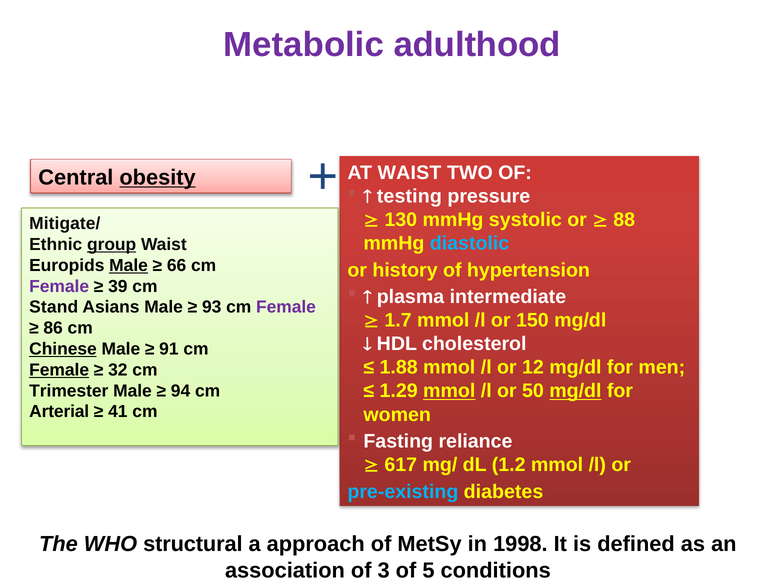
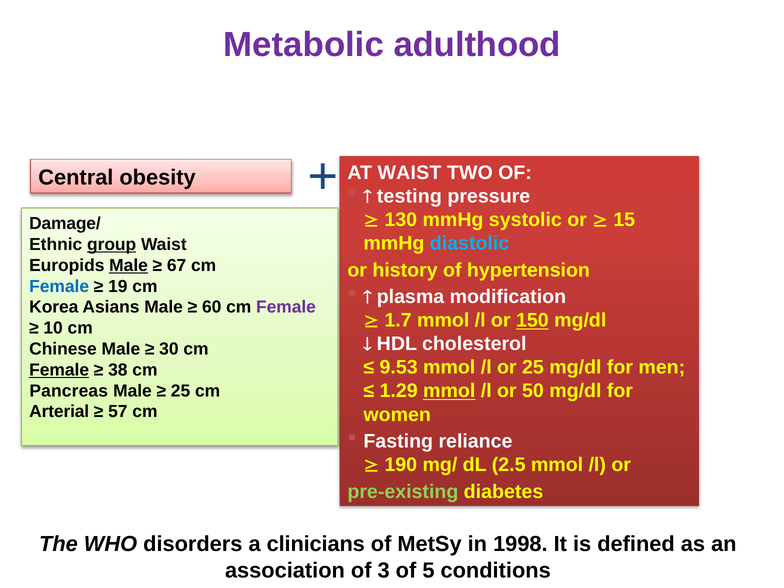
obesity underline: present -> none (158, 178)
88: 88 -> 15 (624, 220)
Mitigate/: Mitigate/ -> Damage/ (65, 224)
66: 66 -> 67 (177, 265)
Female colour: purple -> blue (59, 286)
39: 39 -> 19 (118, 286)
intermediate: intermediate -> modification (508, 297)
Stand: Stand -> Korea (54, 307)
93: 93 -> 60 (212, 307)
150 underline: none -> present (532, 320)
86: 86 -> 10 (53, 328)
Chinese underline: present -> none (63, 349)
91: 91 -> 30 (169, 349)
1.88: 1.88 -> 9.53 (399, 368)
or 12: 12 -> 25 (533, 368)
32: 32 -> 38 (118, 370)
mg/dl underline: present -> none (575, 391)
Trimester: Trimester -> Pancreas (69, 391)
94: 94 -> 25 (181, 391)
41: 41 -> 57 (118, 412)
617: 617 -> 190 (401, 465)
1.2: 1.2 -> 2.5 (509, 465)
pre-existing colour: light blue -> light green (403, 492)
structural: structural -> disorders (193, 544)
approach: approach -> clinicians (316, 544)
